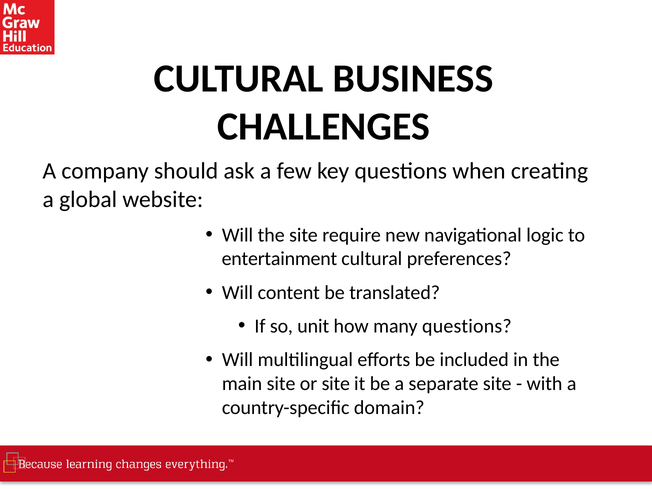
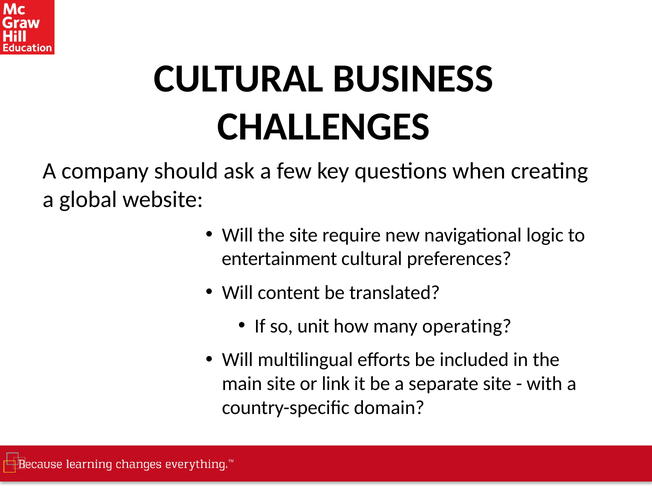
many questions: questions -> operating (467, 326)
or site: site -> link (336, 384)
